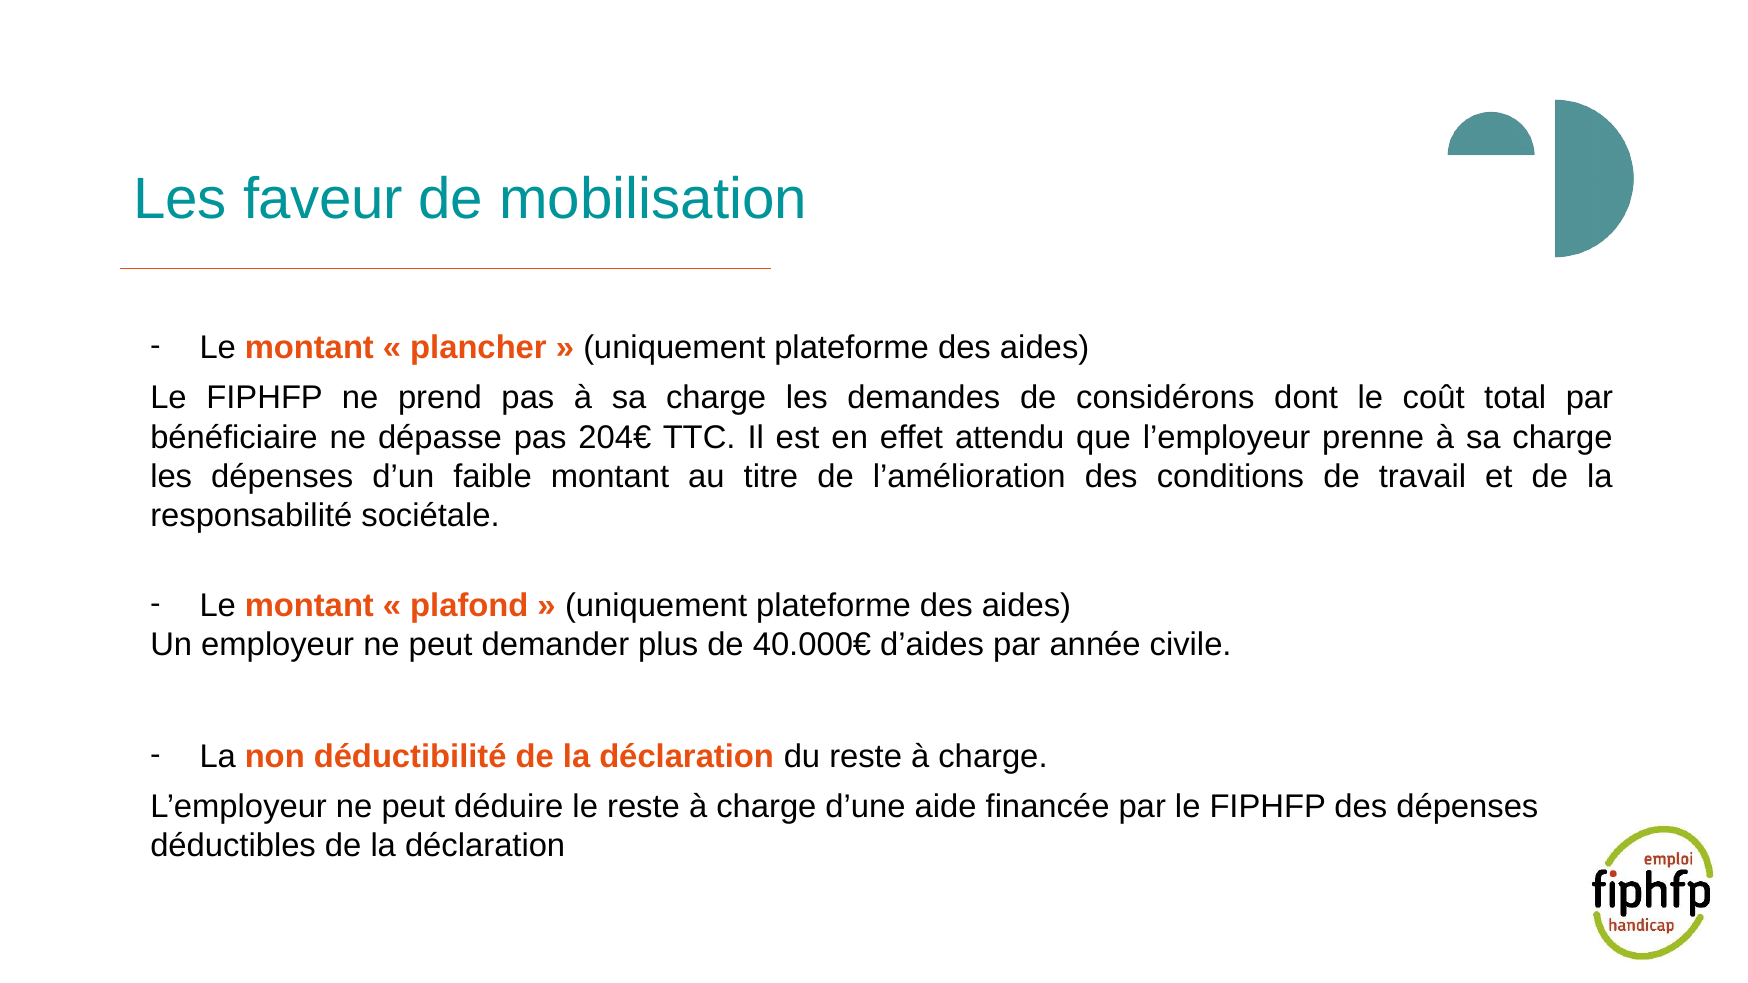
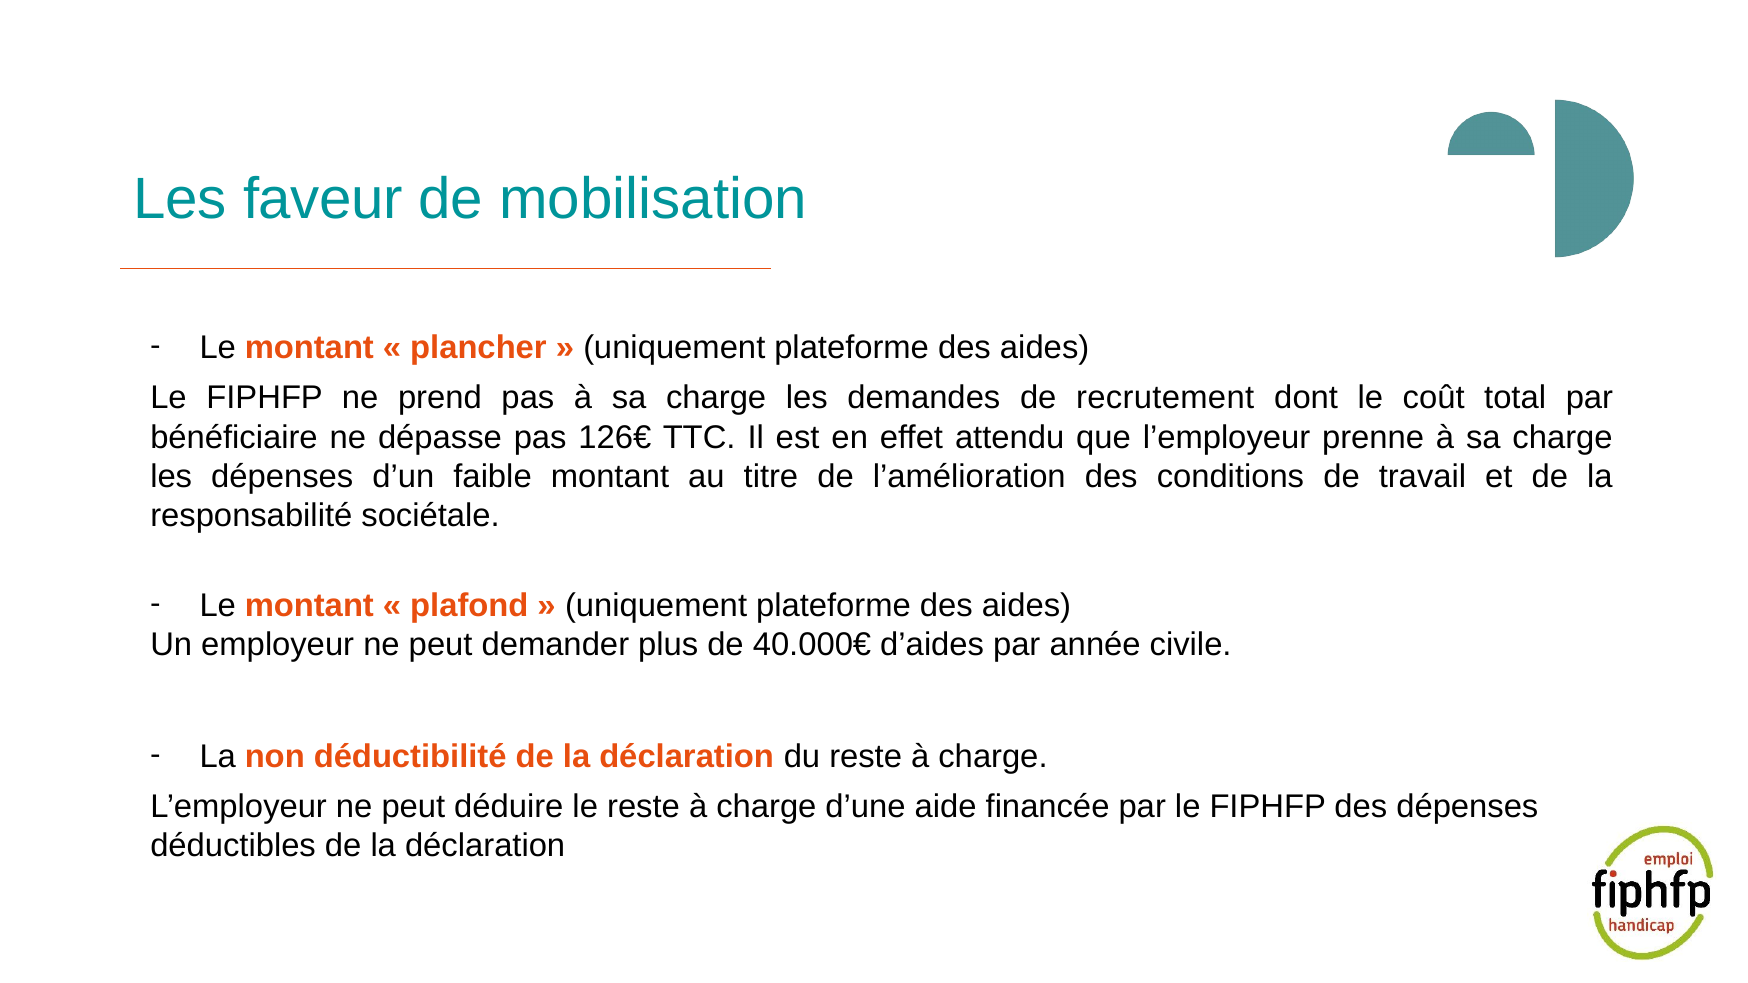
considérons: considérons -> recrutement (1165, 398)
204€: 204€ -> 126€ (615, 437)
